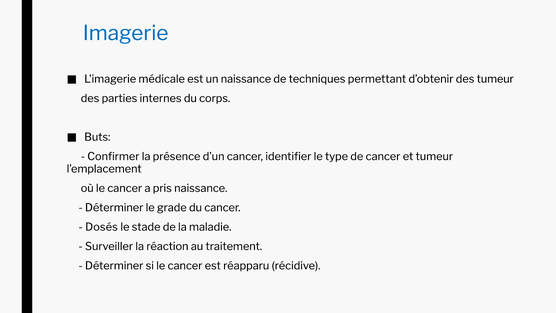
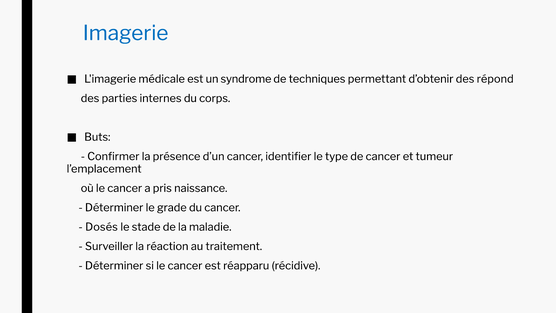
un naissance: naissance -> syndrome (246, 79)
des tumeur: tumeur -> répond (495, 79)
